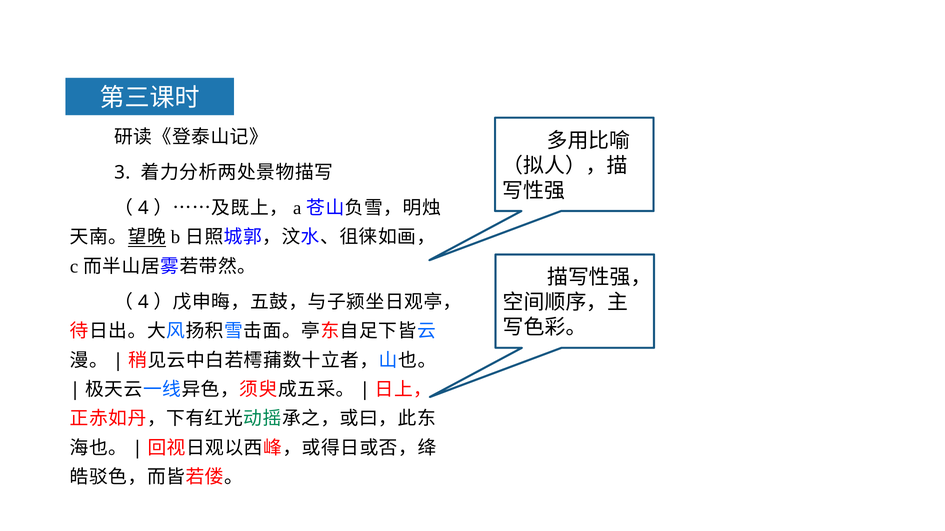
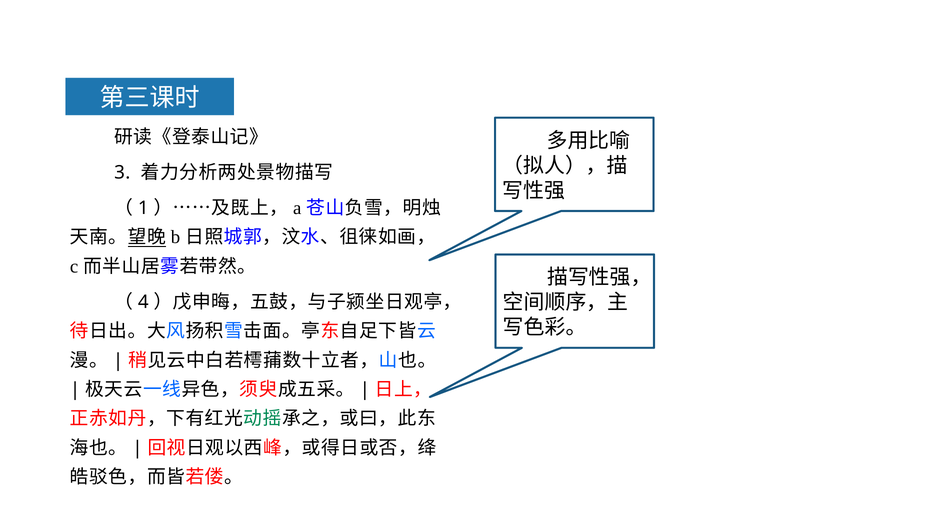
4: 4 -> 1 (143, 208)
